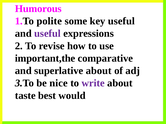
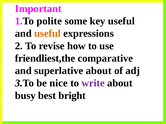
Humorous: Humorous -> Important (38, 9)
useful colour: purple -> orange (47, 34)
important,the: important,the -> friendliest,the (45, 58)
taste: taste -> busy (25, 96)
would: would -> bright (72, 96)
